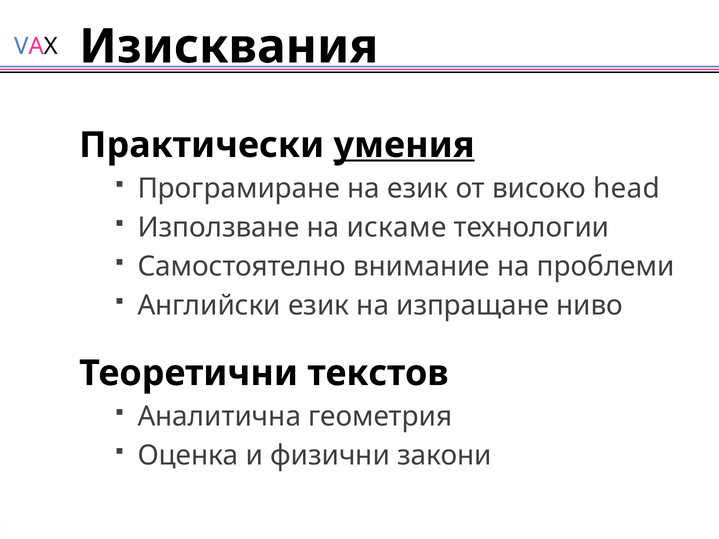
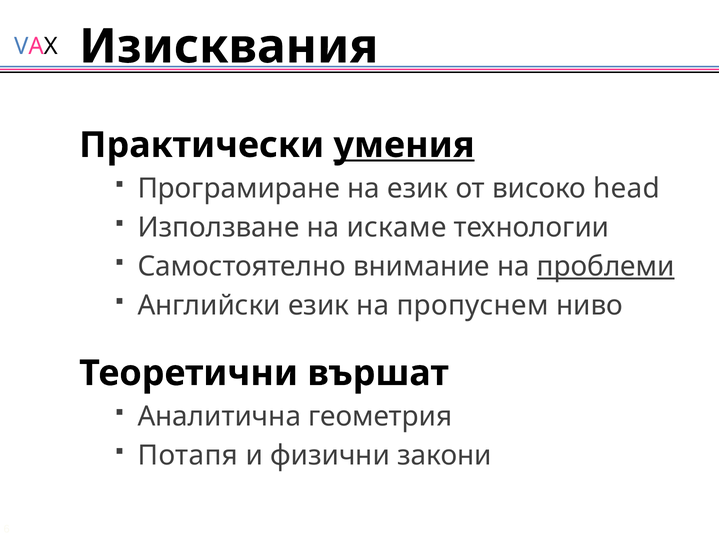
проблеми underline: none -> present (606, 267)
изпращане: изпращане -> пропуснем (473, 306)
текстов: текстов -> вършат (378, 373)
Оценка: Оценка -> Потапя (188, 456)
